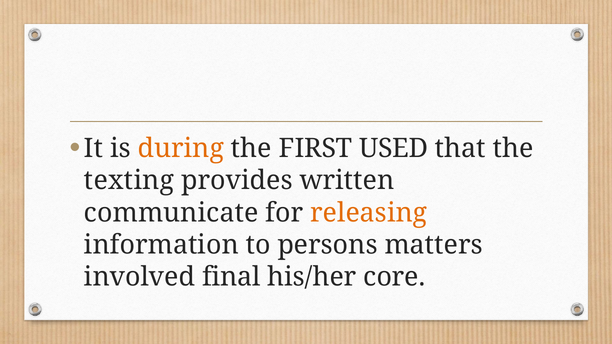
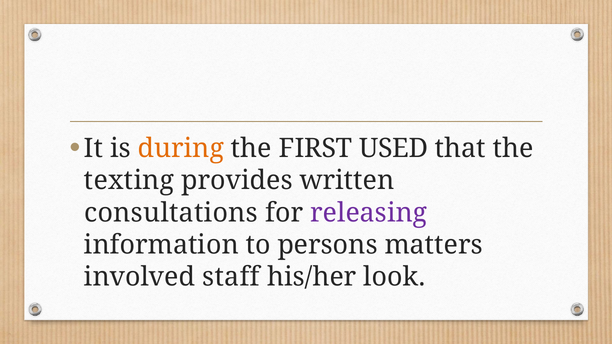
communicate: communicate -> consultations (171, 213)
releasing colour: orange -> purple (369, 213)
final: final -> staff (231, 277)
core: core -> look (394, 277)
